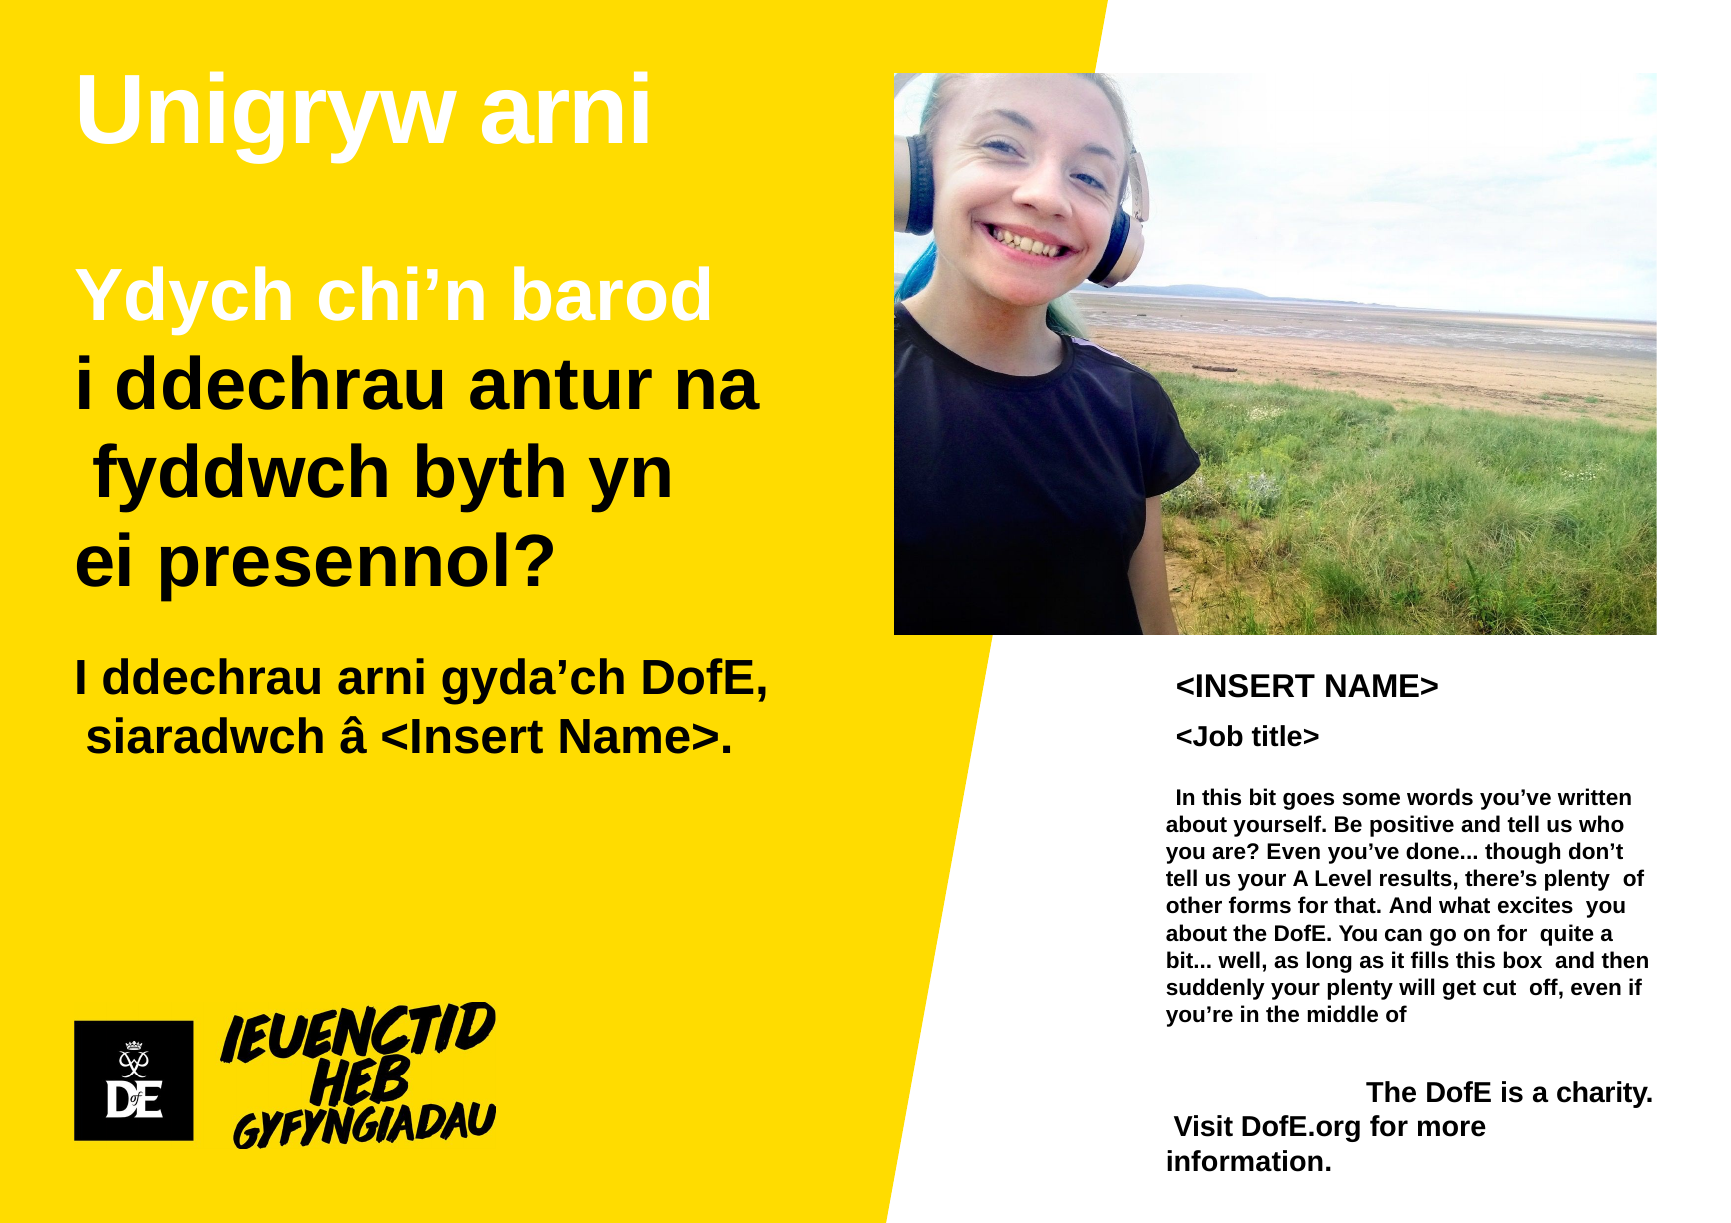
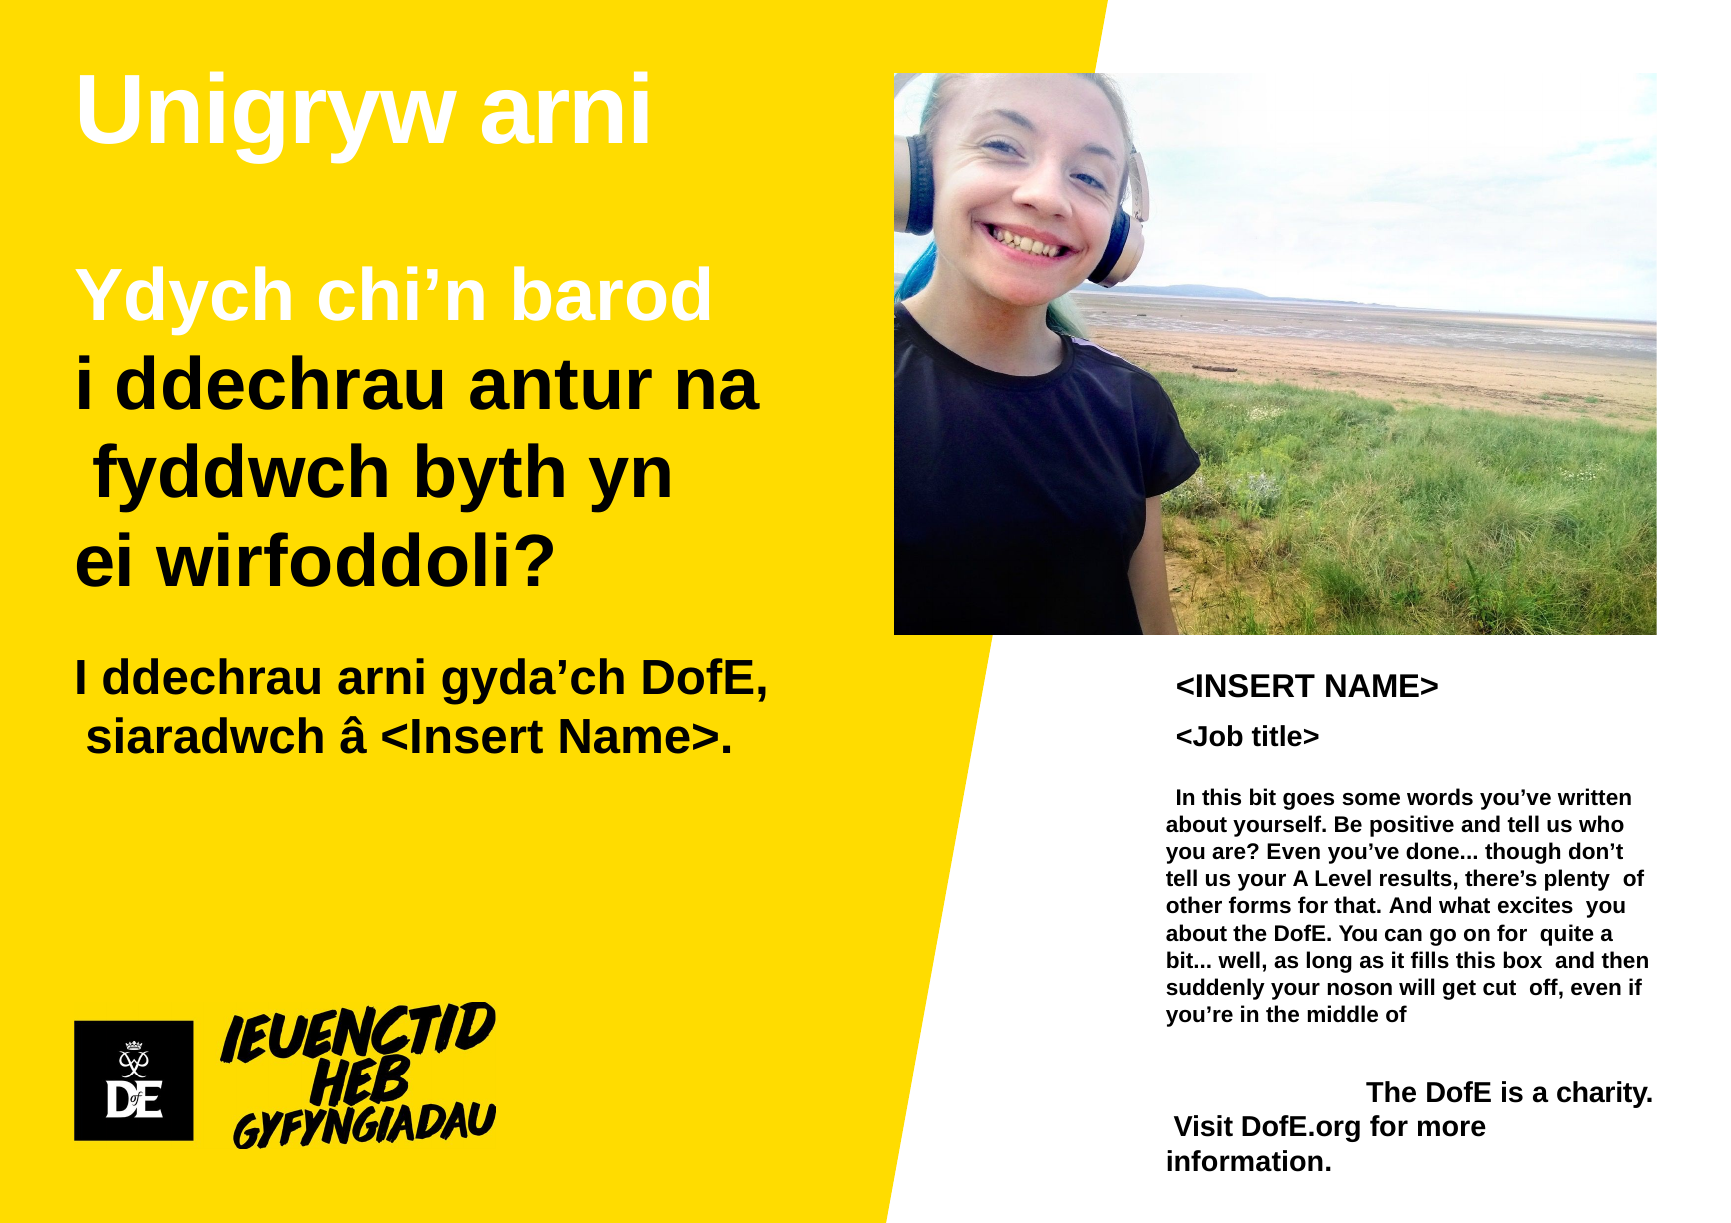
presennol: presennol -> wirfoddoli (357, 562)
your plenty: plenty -> noson (1360, 988)
